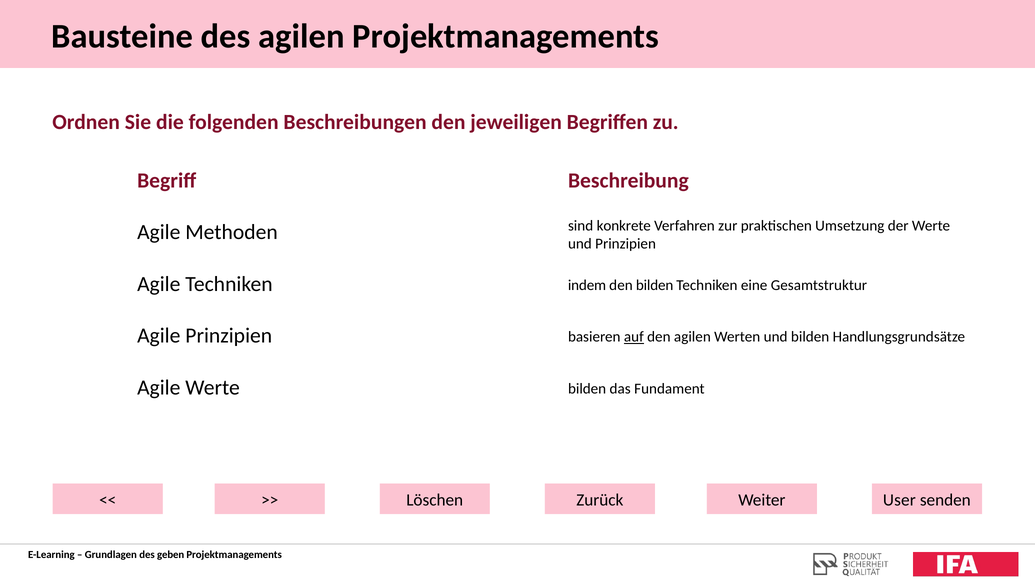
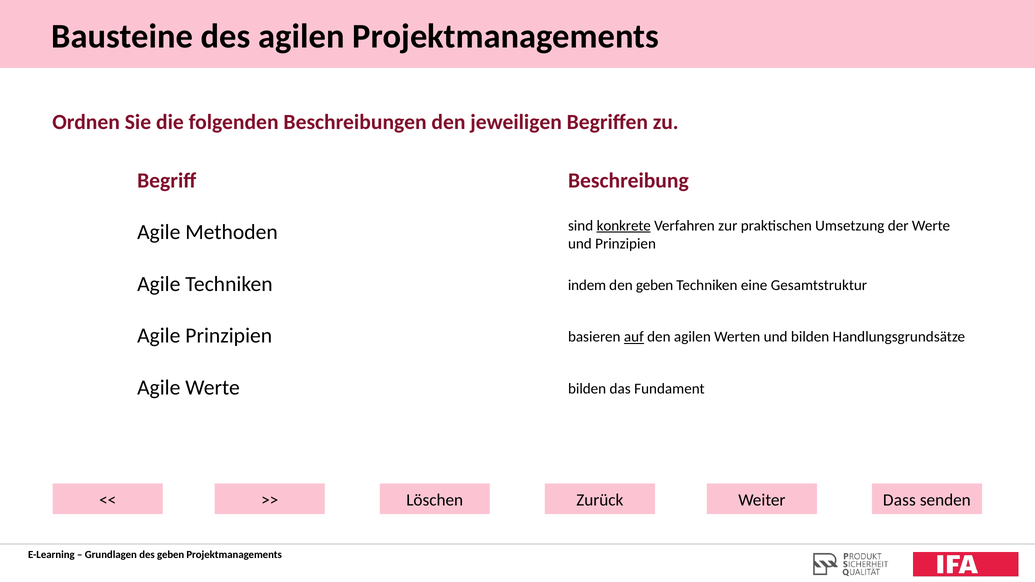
konkrete underline: none -> present (624, 226)
den bilden: bilden -> geben (655, 285)
User: User -> Dass (899, 500)
